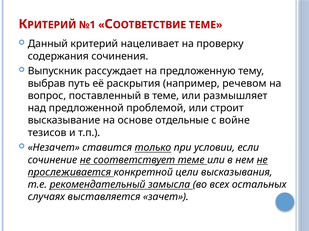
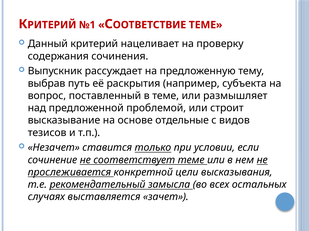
речевом: речевом -> субъекта (244, 84)
войне: войне -> видов (234, 121)
